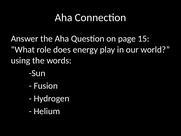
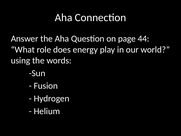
15: 15 -> 44 (144, 39)
